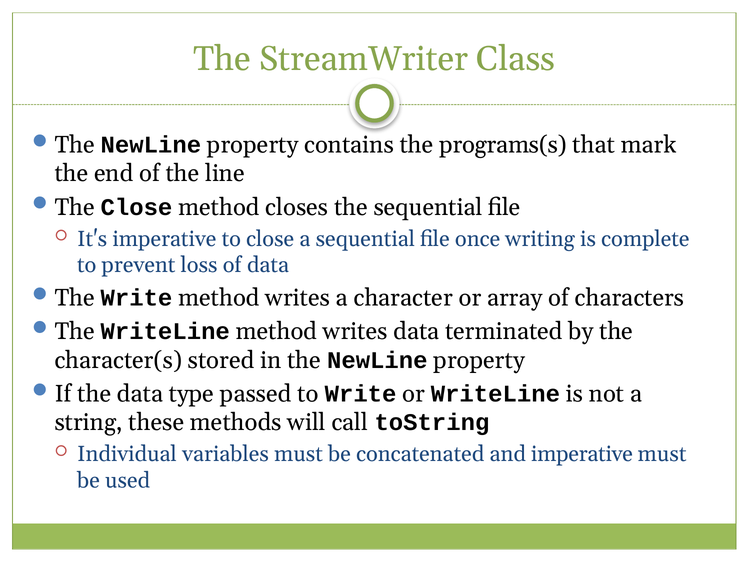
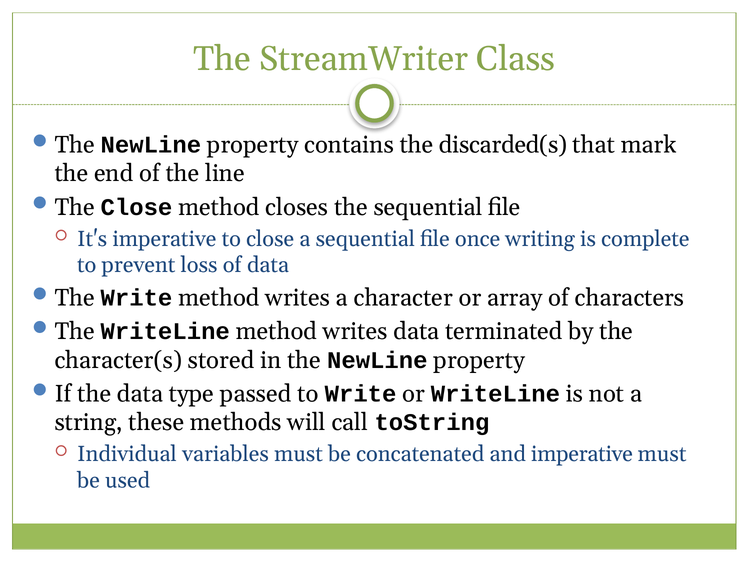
programs(s: programs(s -> discarded(s (503, 145)
